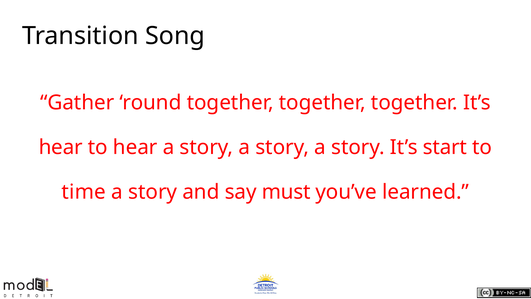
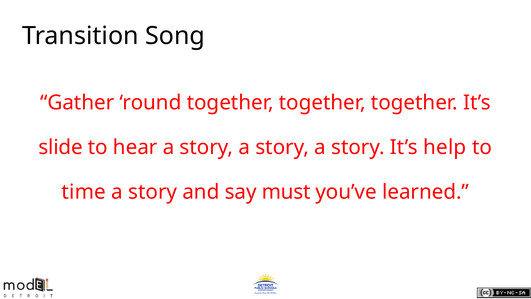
hear: hear -> slide (61, 147)
start: start -> help (445, 147)
